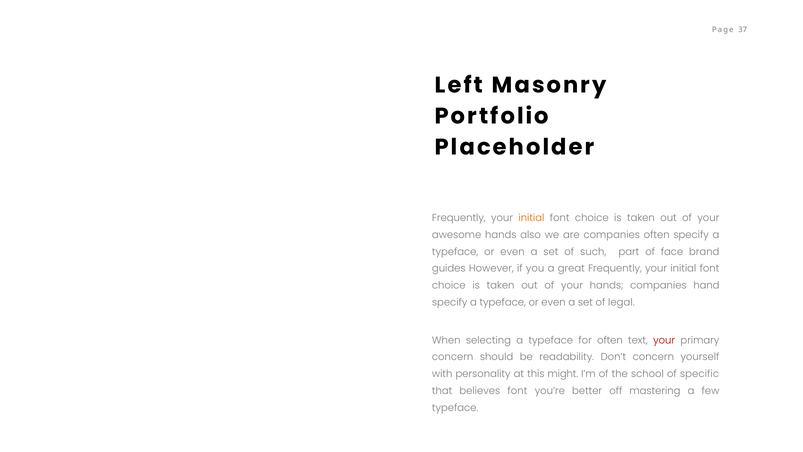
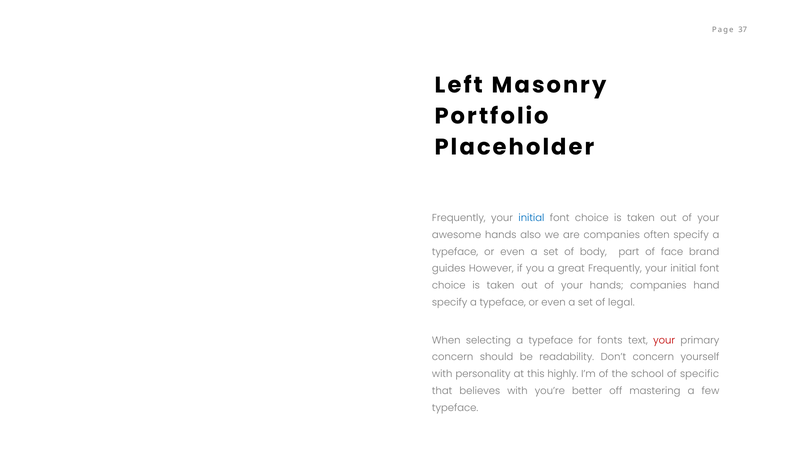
initial colour: orange -> blue (531, 218)
such: such -> body (593, 252)
for often: often -> fonts (610, 340)
might: might -> highly (563, 374)
believes font: font -> with (517, 391)
